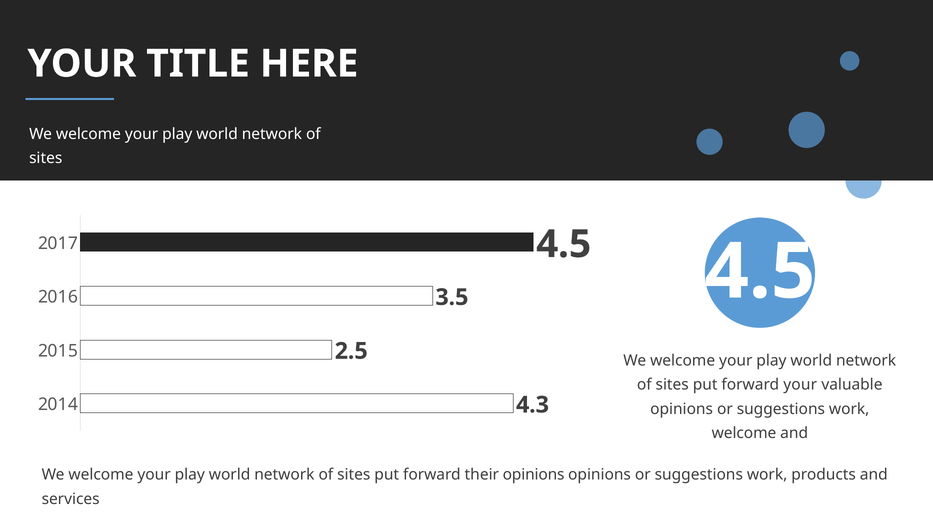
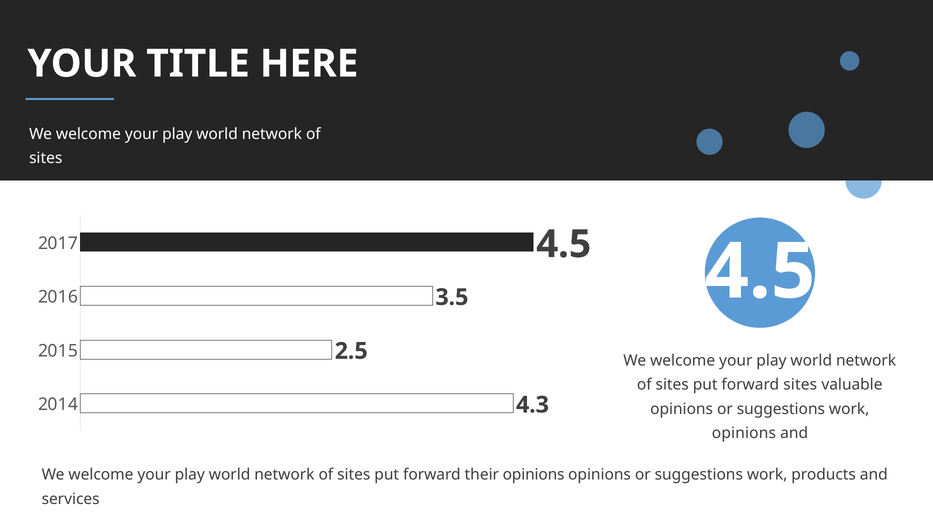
forward your: your -> sites (800, 385)
welcome: welcome -> opinions (744, 433)
